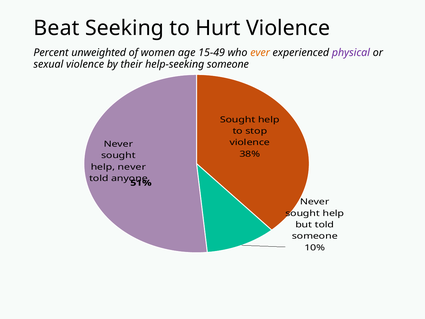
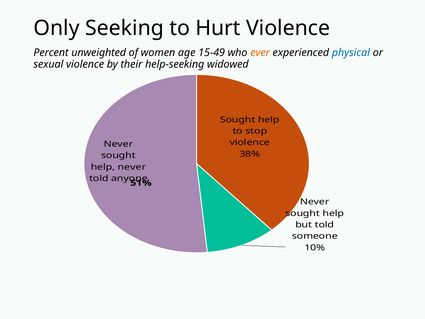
Beat: Beat -> Only (57, 28)
physical colour: purple -> blue (351, 53)
help-seeking someone: someone -> widowed (228, 64)
